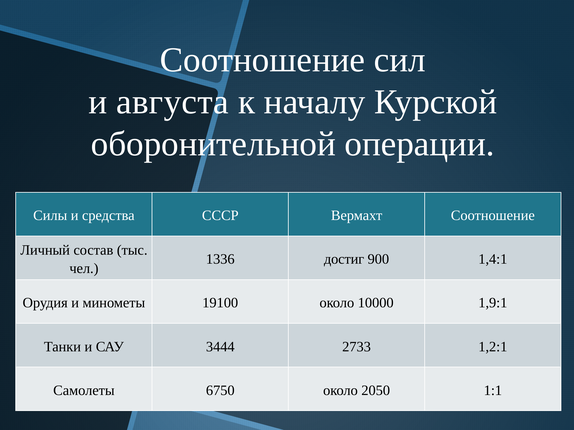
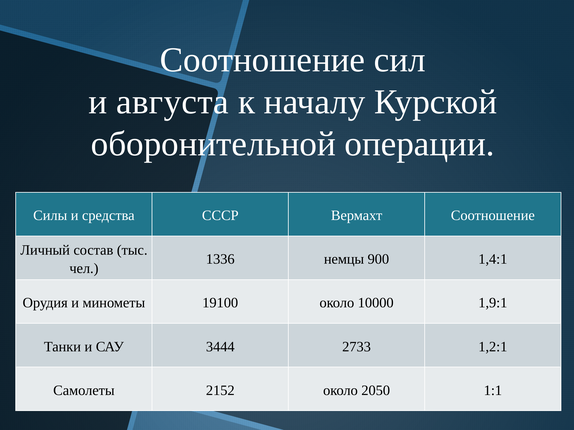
достиг: достиг -> немцы (344, 260)
6750: 6750 -> 2152 (220, 391)
